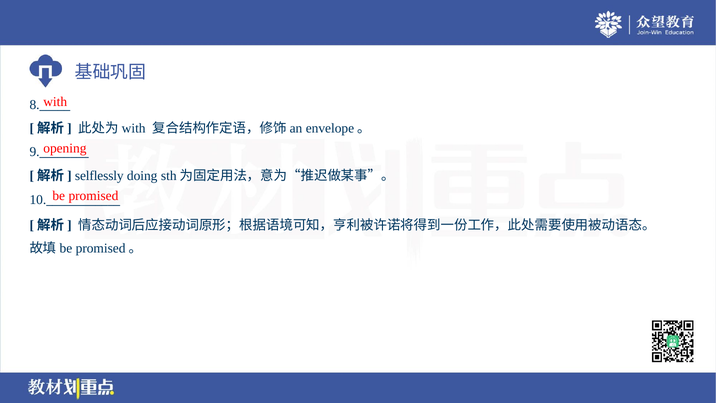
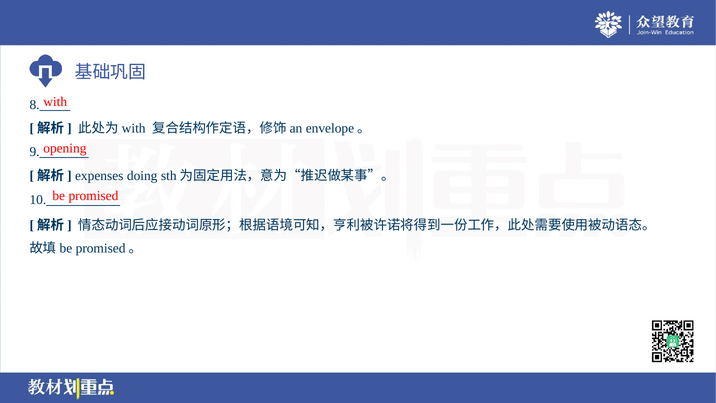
selflessly: selflessly -> expenses (99, 176)
